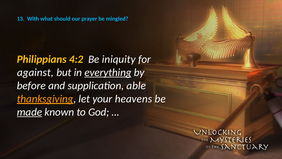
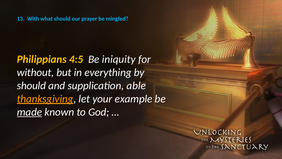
4:2: 4:2 -> 4:5 (76, 59)
against: against -> without (35, 72)
everything underline: present -> none (108, 72)
before: before -> should (31, 85)
heavens: heavens -> example (134, 99)
